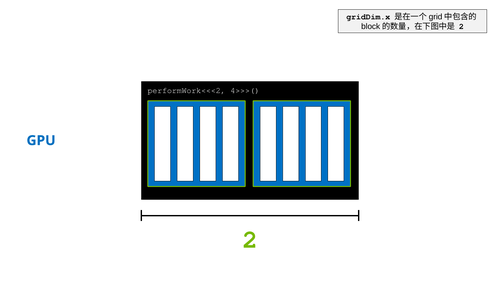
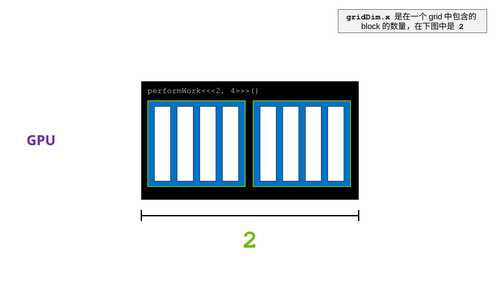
GPU colour: blue -> purple (41, 141)
